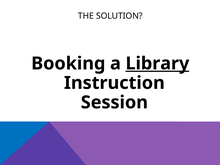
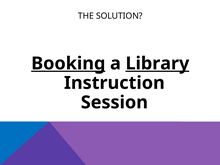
Booking underline: none -> present (68, 63)
